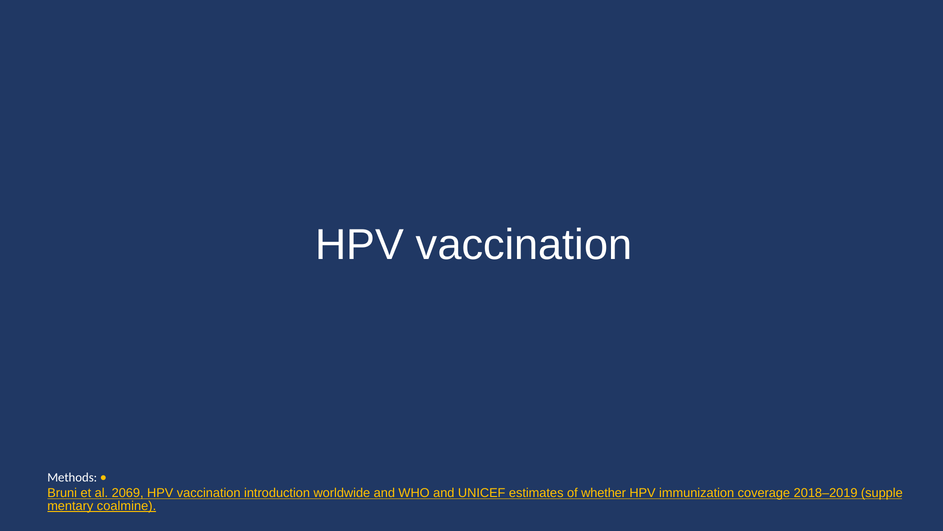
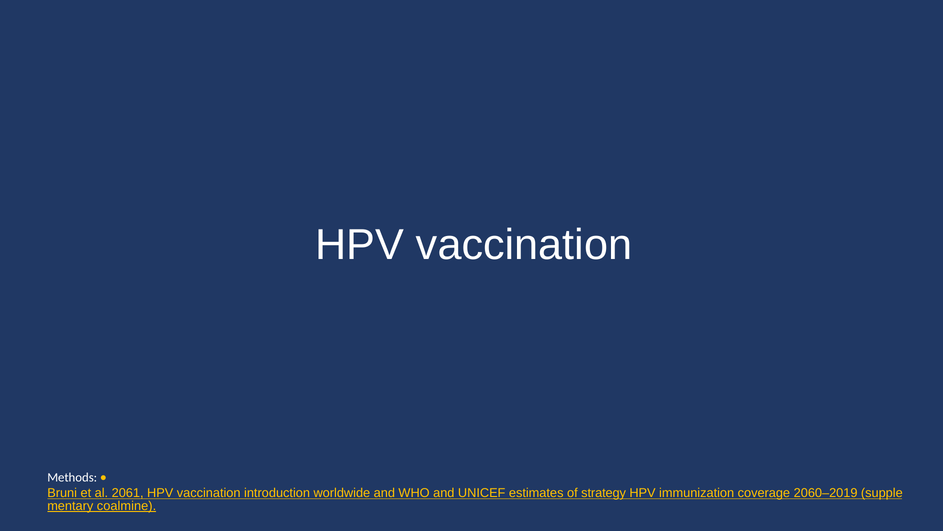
2069: 2069 -> 2061 (128, 492)
whether: whether -> strategy (604, 492)
2018–2019: 2018–2019 -> 2060–2019 (826, 492)
